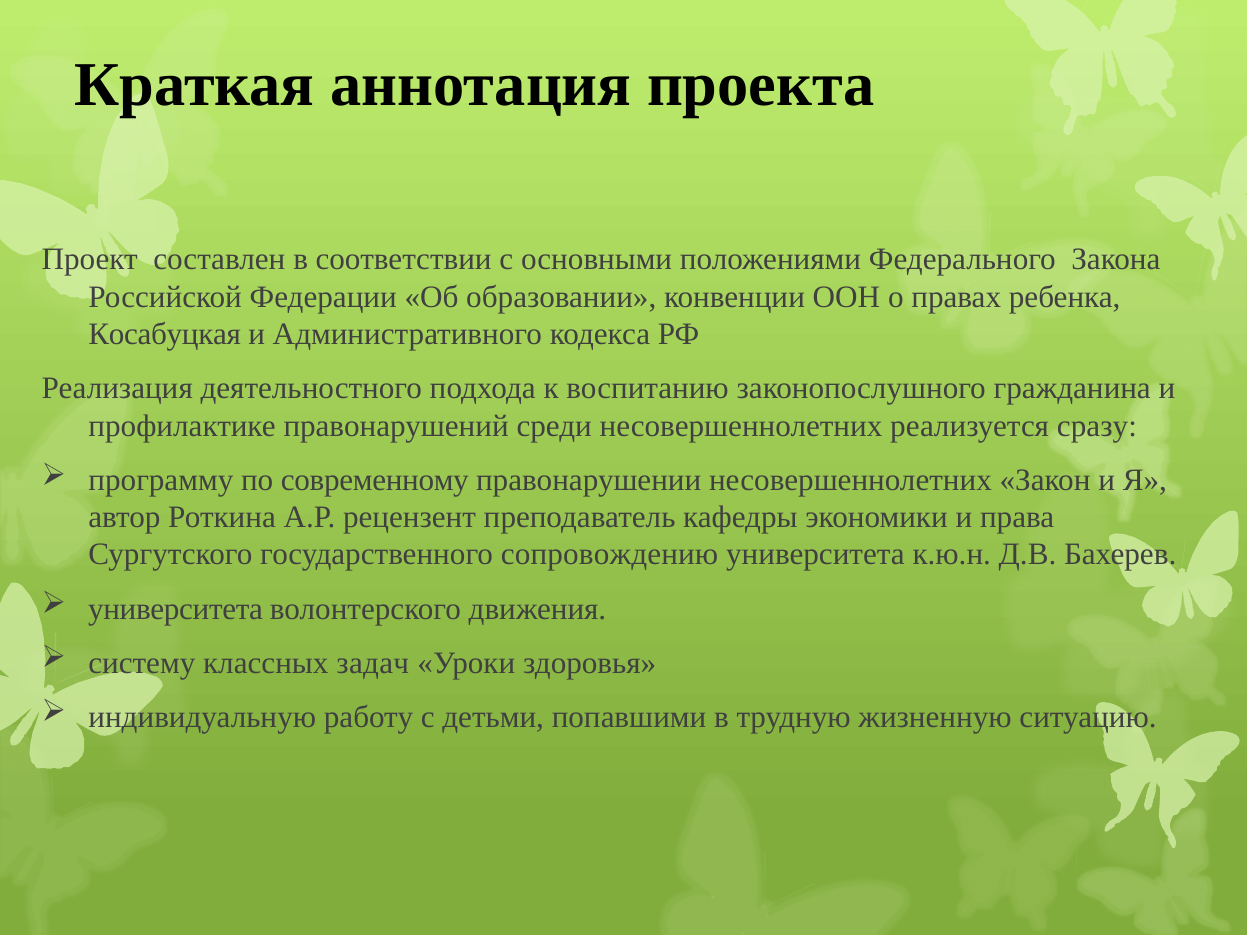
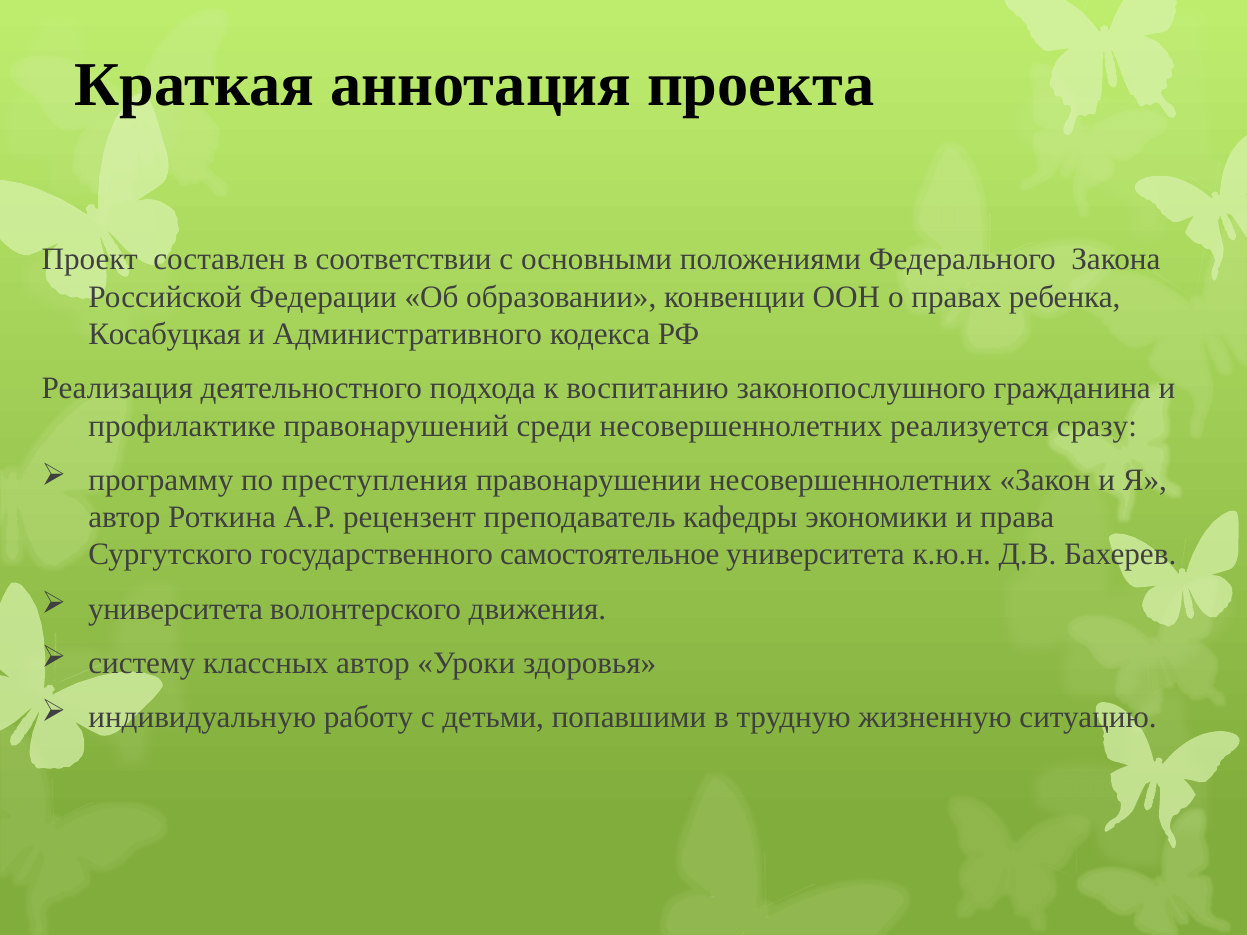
современному: современному -> преступления (375, 480)
сопровождению: сопровождению -> самостоятельное (610, 555)
классных задач: задач -> автор (373, 663)
